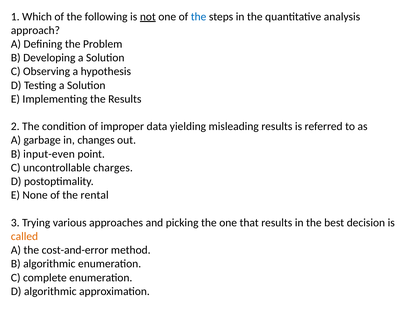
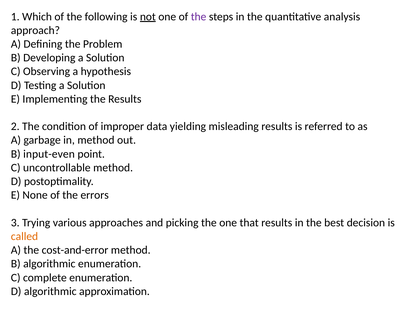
the colour: blue -> purple (199, 17)
in changes: changes -> method (96, 140)
uncontrollable charges: charges -> method (113, 168)
rental: rental -> errors (95, 195)
